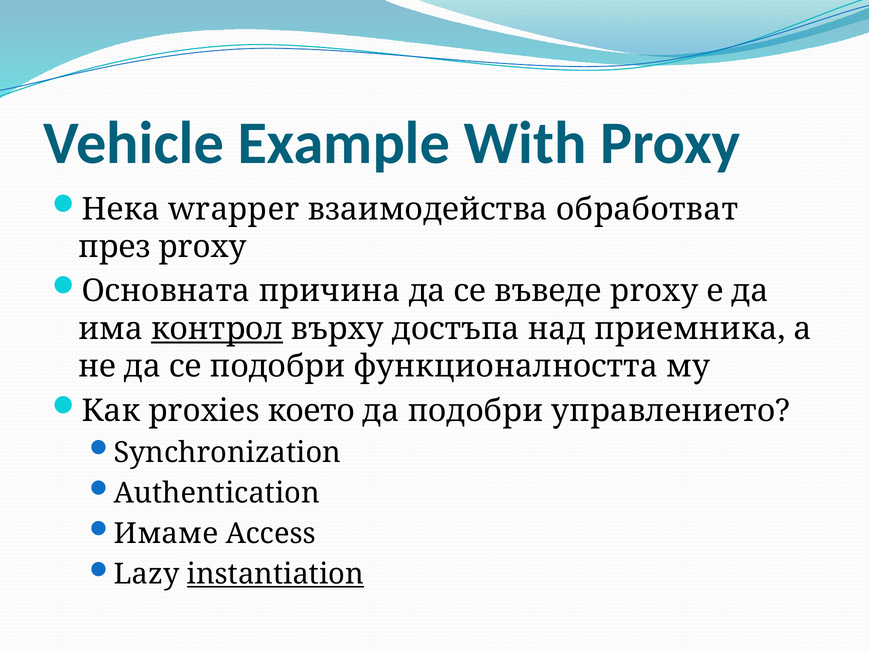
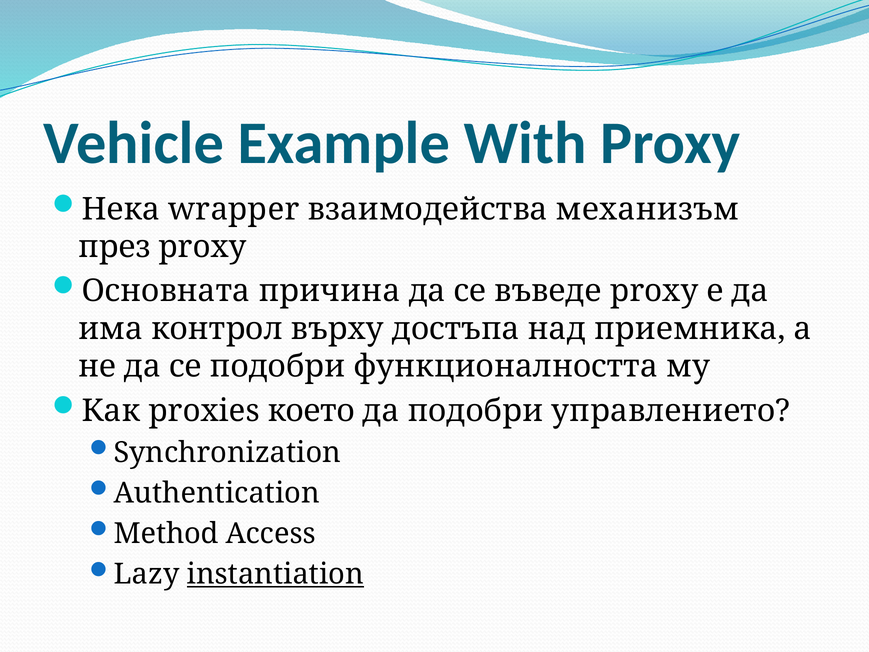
обработват: обработват -> механизъм (647, 209)
контрол underline: present -> none (217, 329)
Имаме: Имаме -> Method (166, 533)
